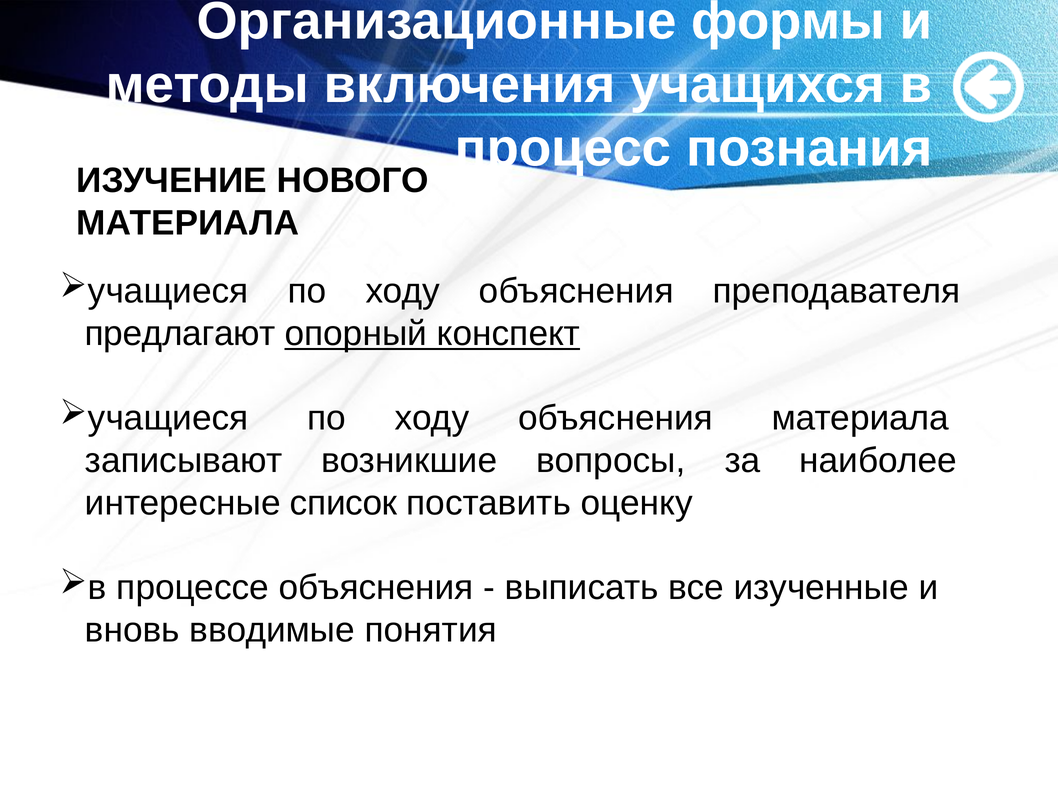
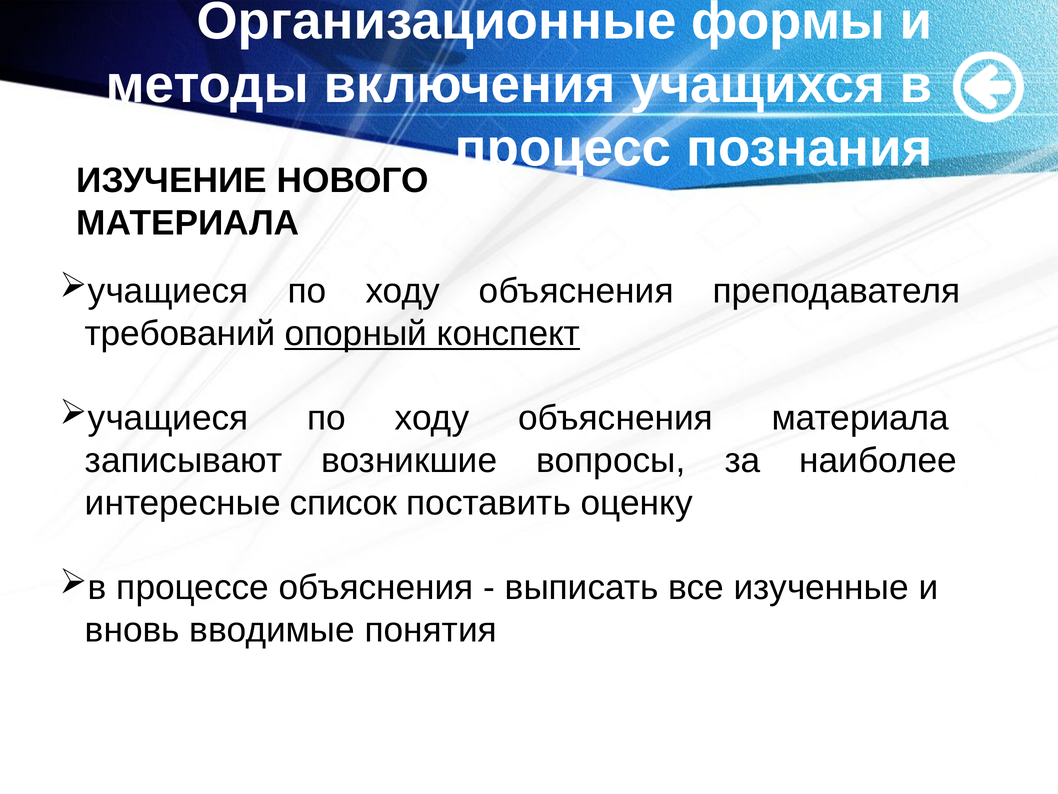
предлагают: предлагают -> требований (180, 333)
